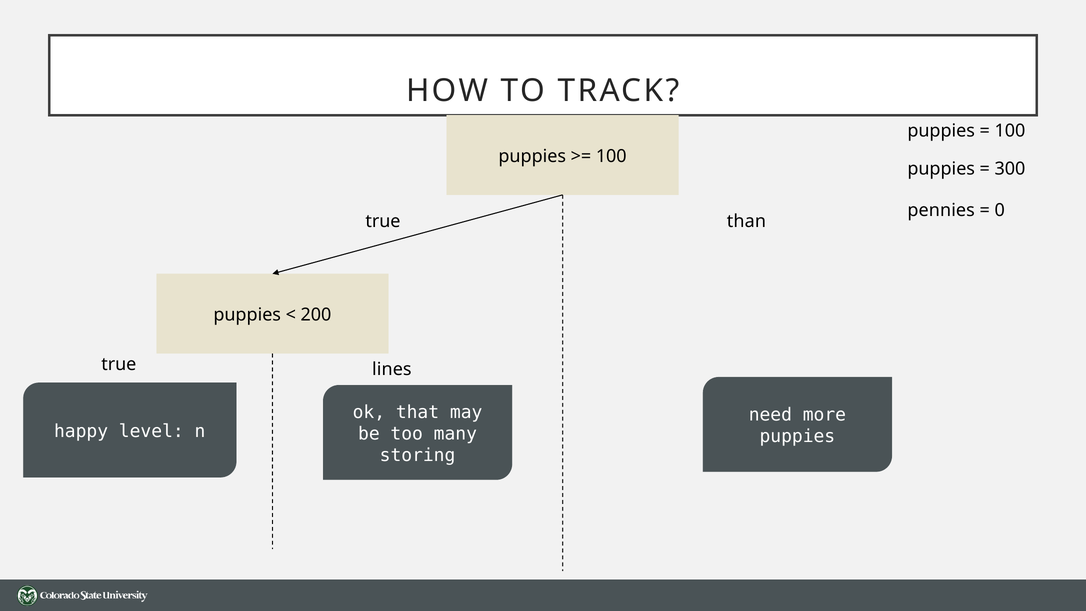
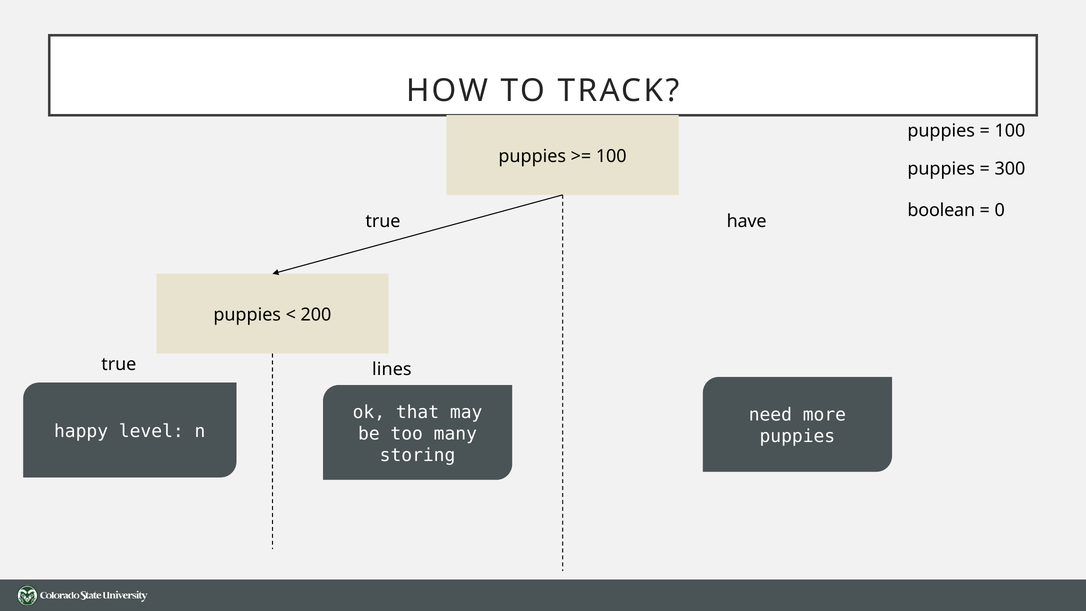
pennies: pennies -> boolean (941, 210)
than: than -> have (747, 221)
